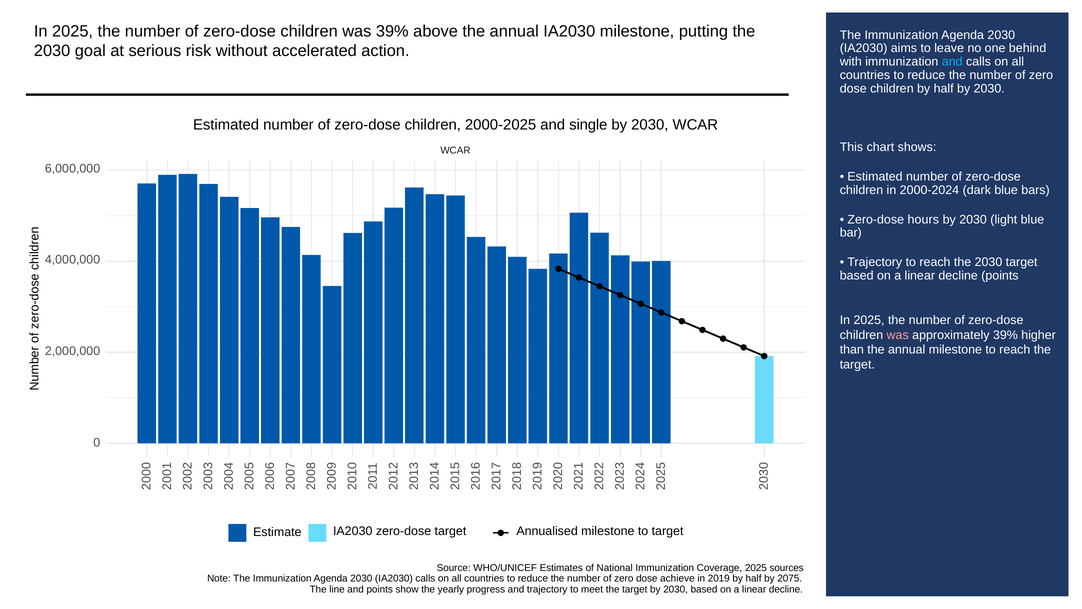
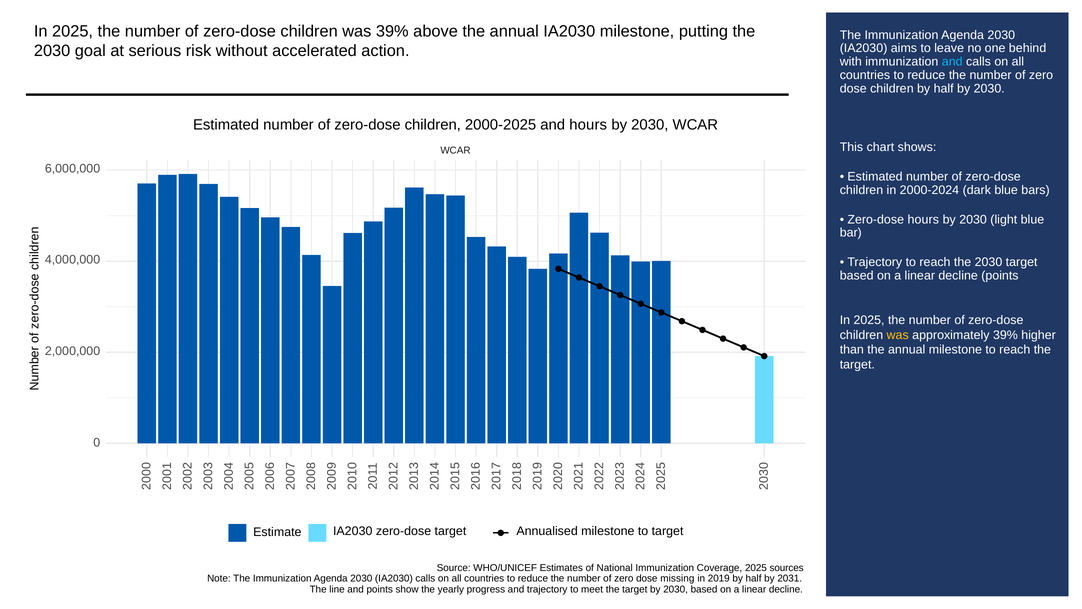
and single: single -> hours (588, 125)
was colour: pink -> yellow (898, 335)
achieve: achieve -> missing (677, 578)
2075: 2075 -> 2031 (790, 578)
